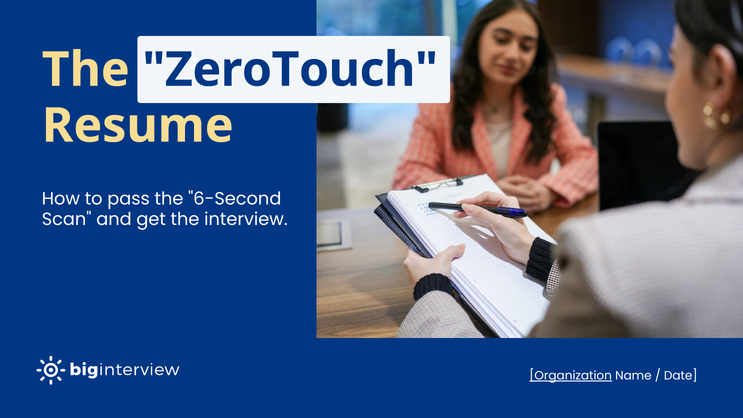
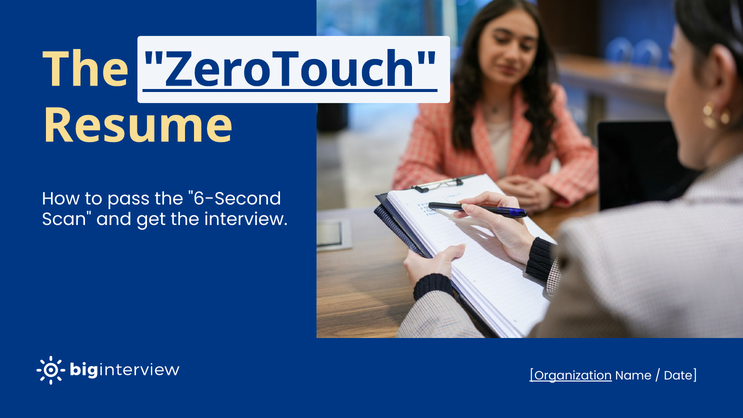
ZeroTouch underline: none -> present (290, 70)
